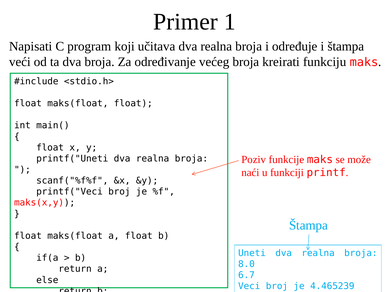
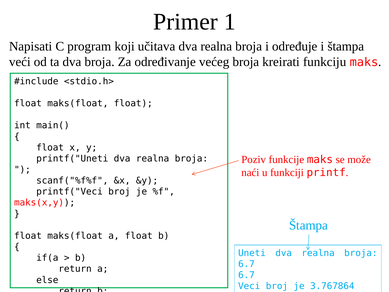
8.0: 8.0 -> 6.7 (246, 264)
4.465239: 4.465239 -> 3.767864 (332, 286)
